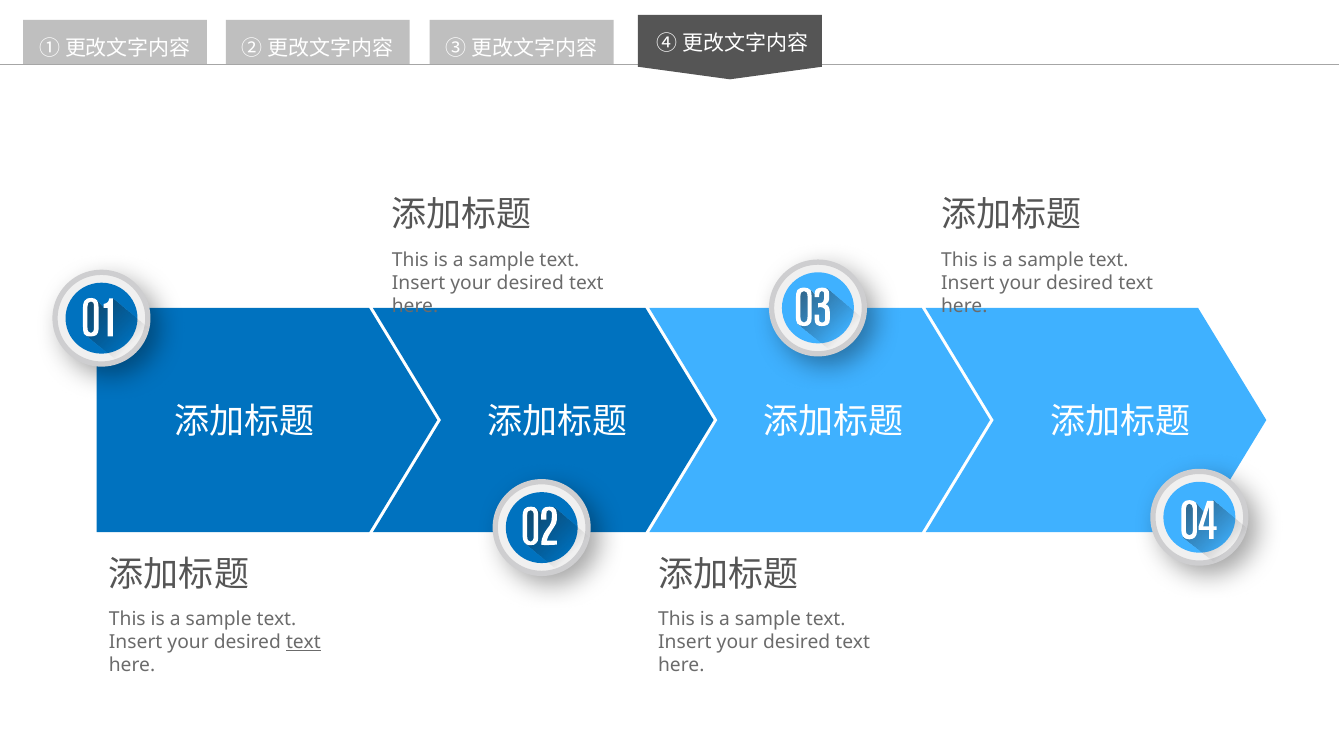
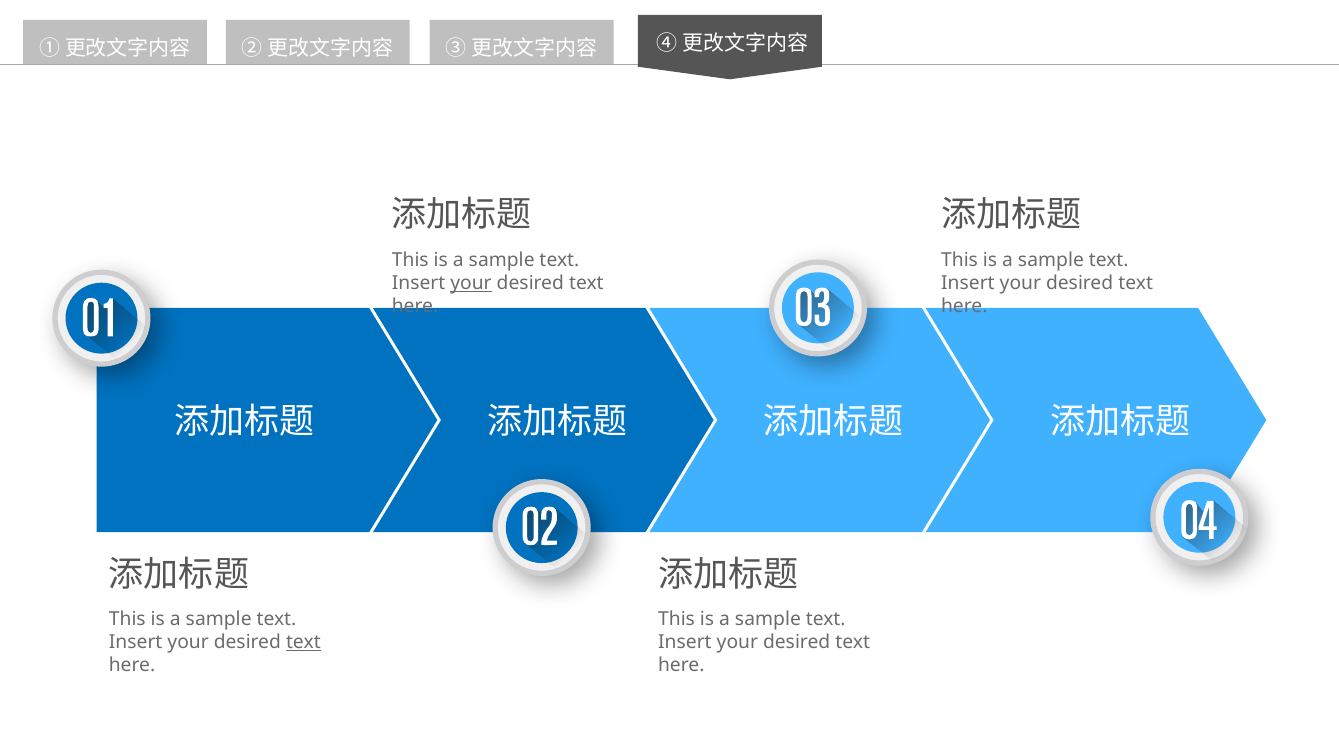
your underline: none -> present (471, 283)
